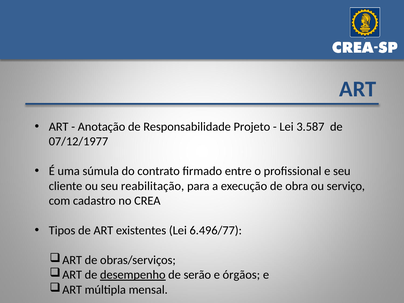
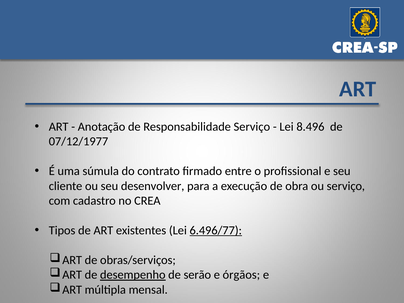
Responsabilidade Projeto: Projeto -> Serviço (252, 127)
3.587: 3.587 -> 8.496 (310, 127)
reabilitação: reabilitação -> desenvolver (153, 186)
6.496/77 underline: none -> present (216, 230)
